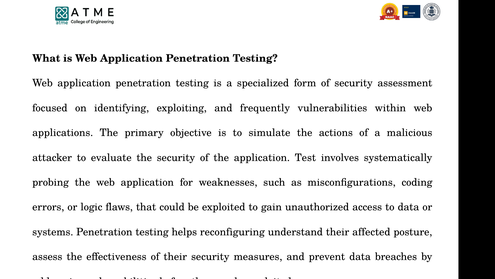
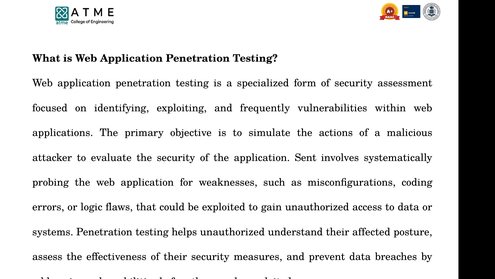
Test: Test -> Sent (306, 157)
helps reconfiguring: reconfiguring -> unauthorized (232, 232)
